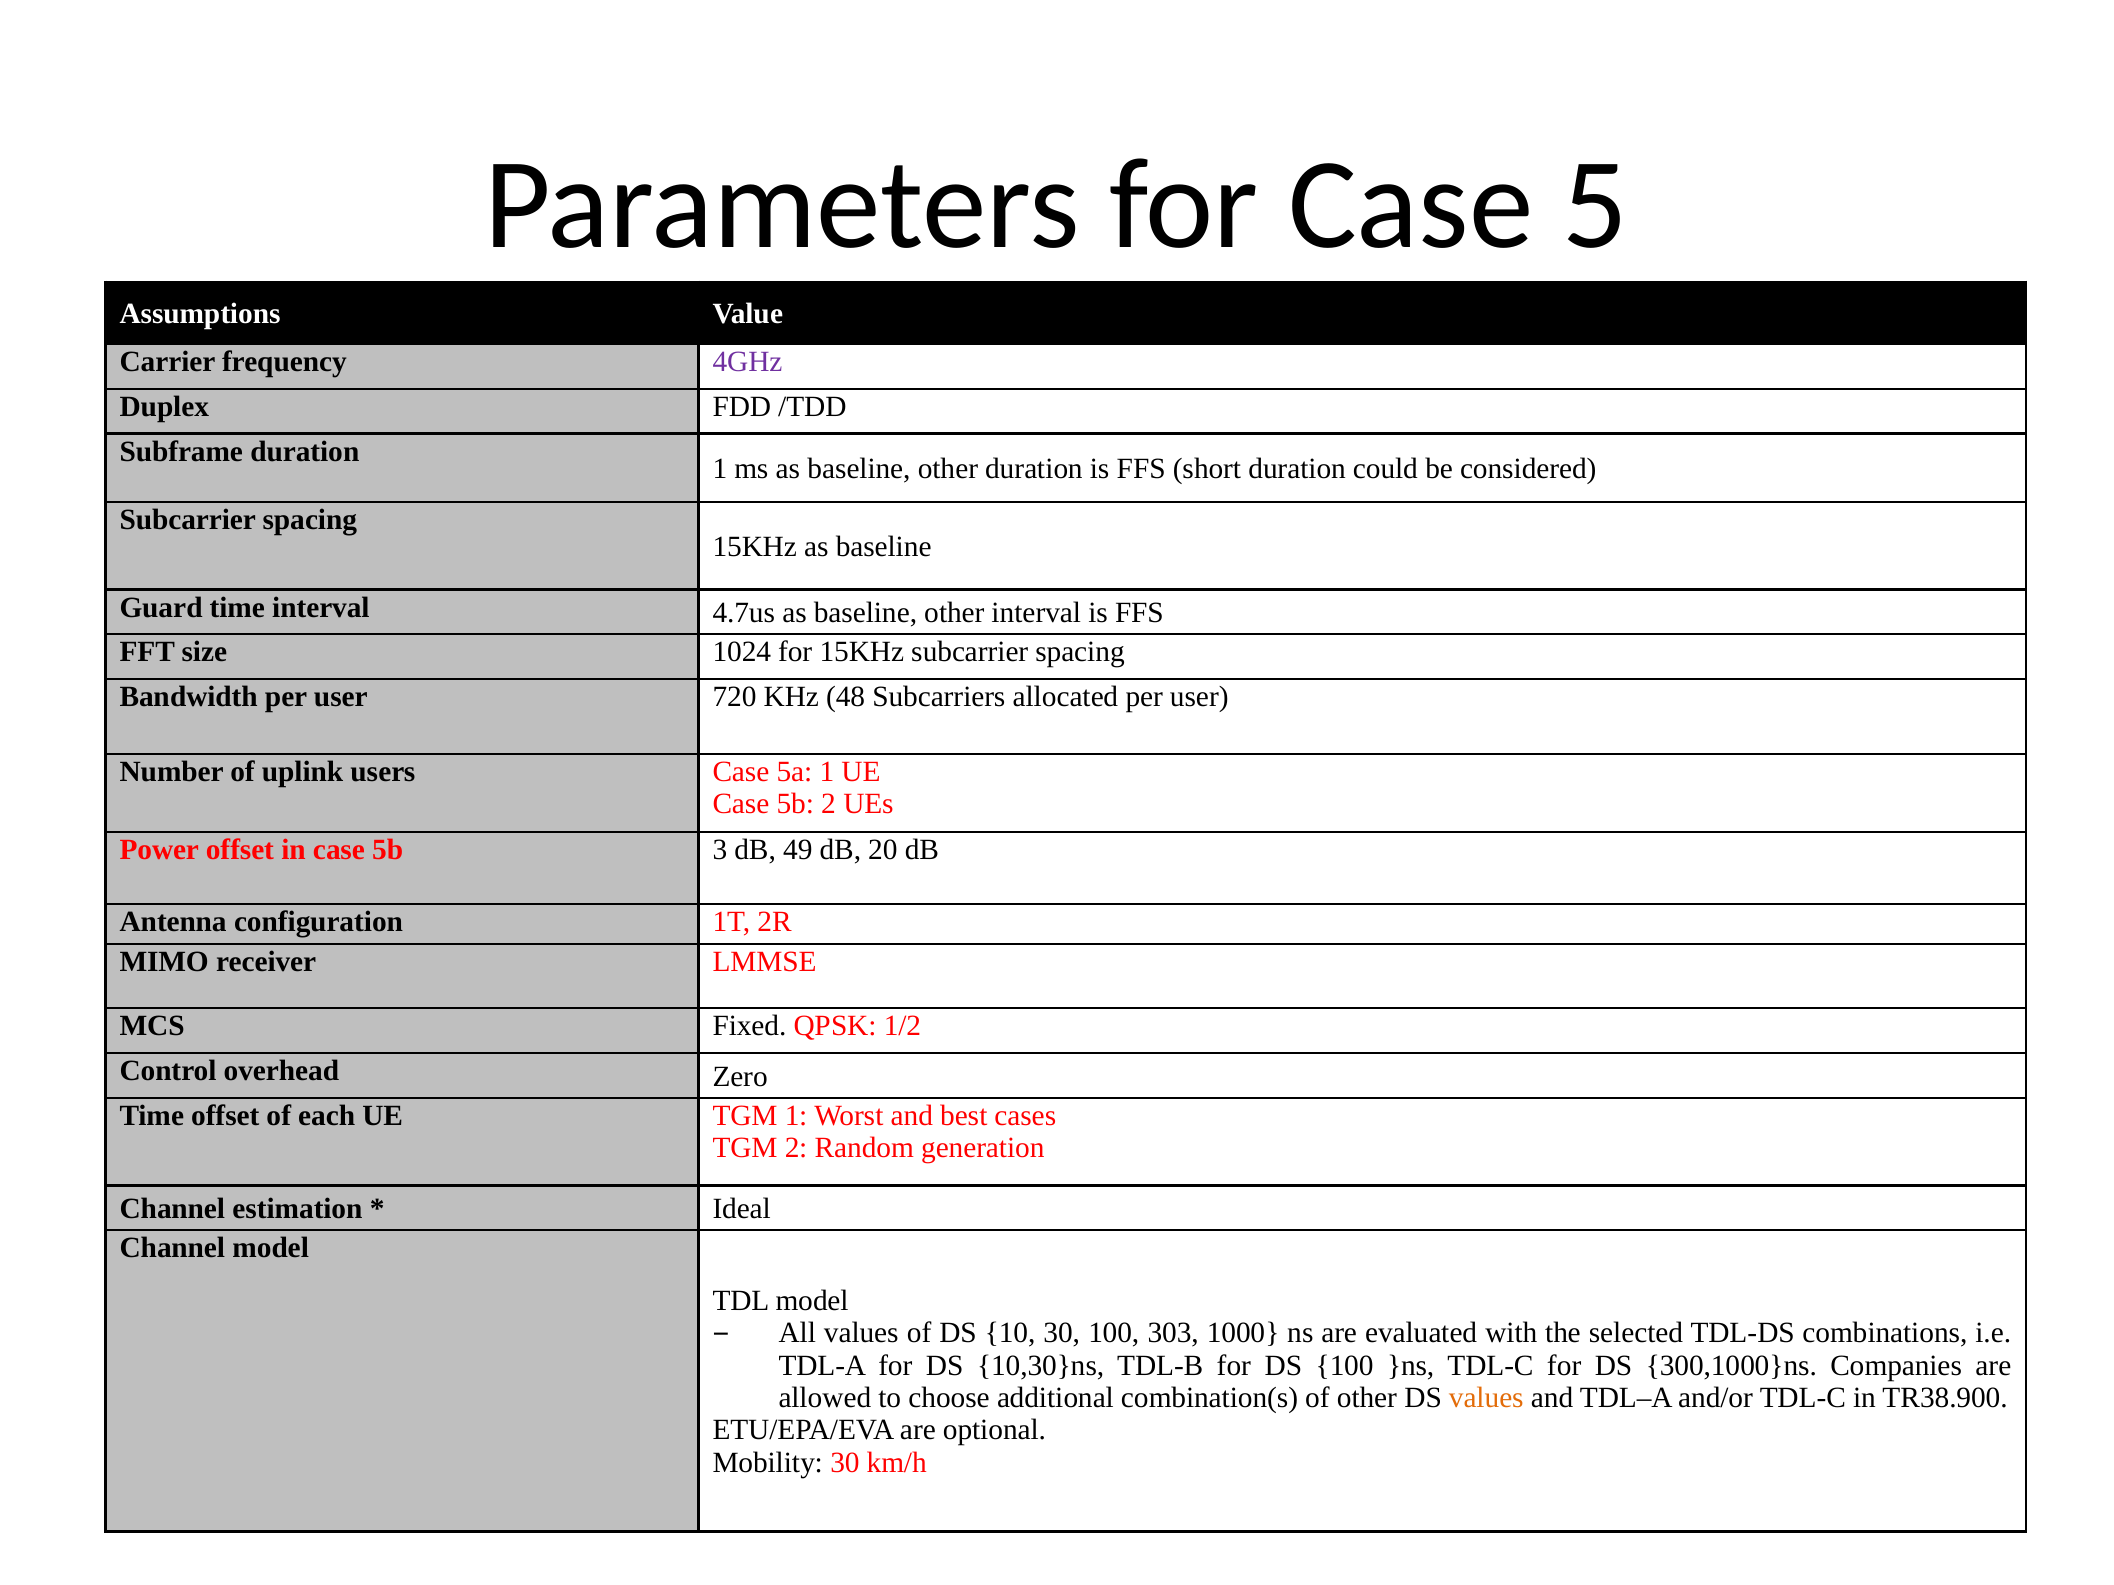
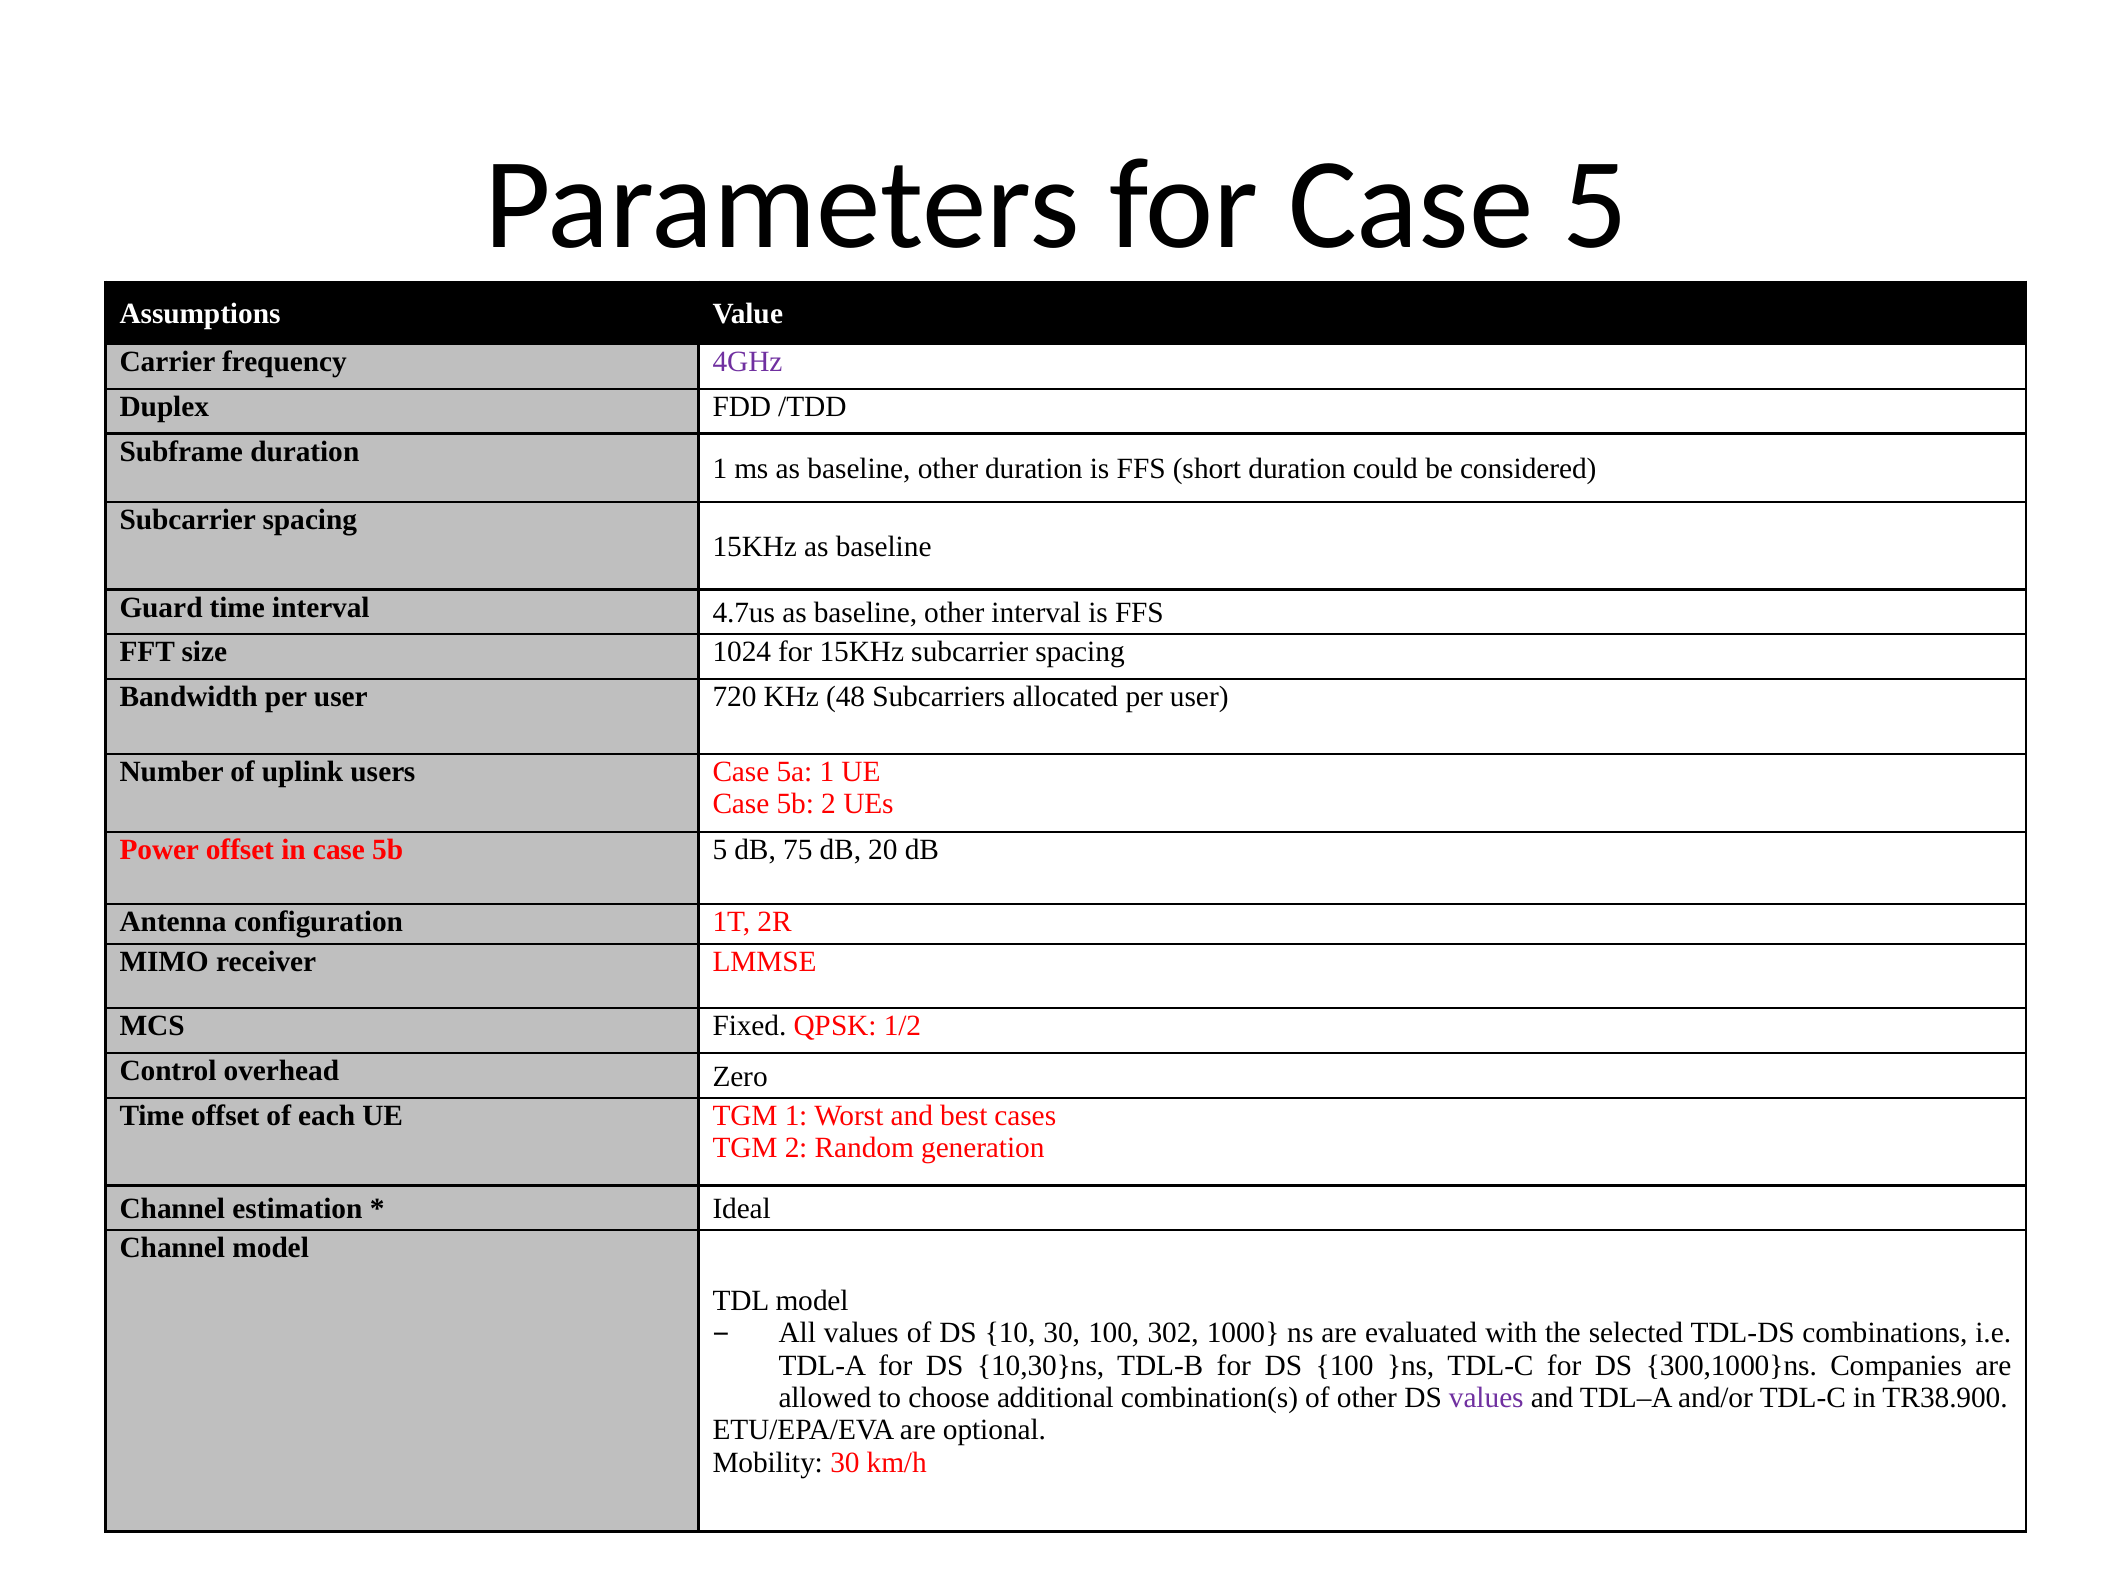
5b 3: 3 -> 5 (720, 850)
49: 49 -> 75 (798, 850)
303: 303 -> 302 (1173, 1334)
values colour: orange -> purple (1486, 1398)
